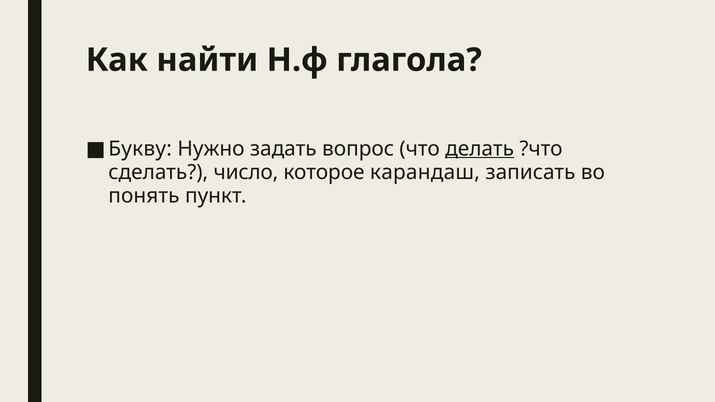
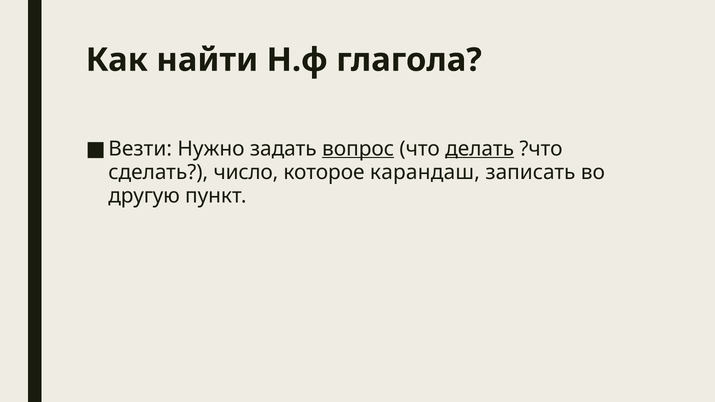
Букву: Букву -> Везти (140, 149)
вопрос underline: none -> present (358, 149)
понять: понять -> другую (144, 196)
